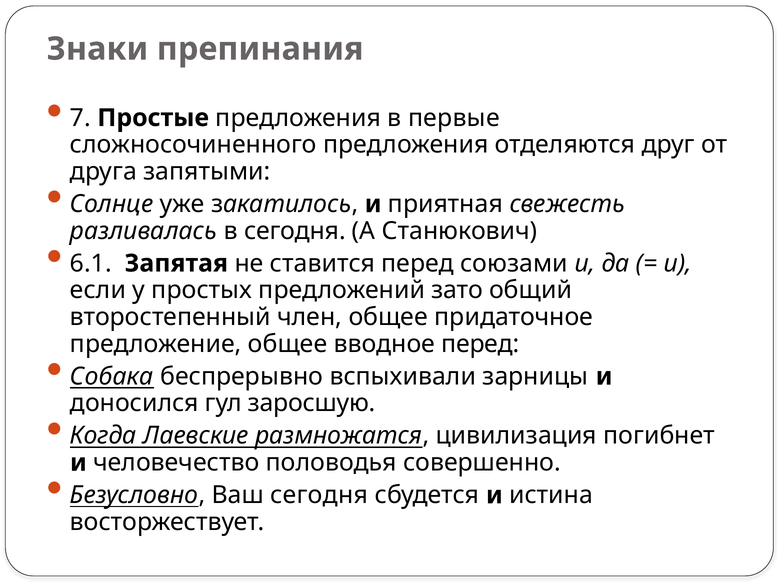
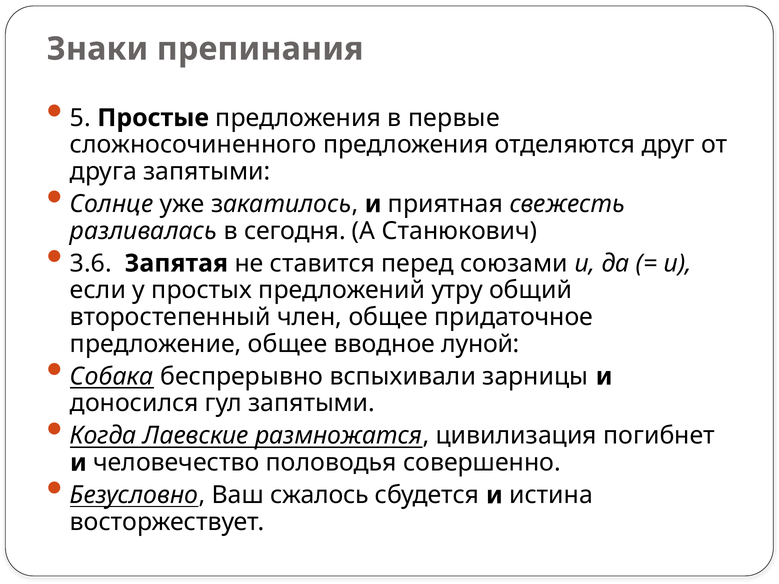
7: 7 -> 5 (80, 118)
6.1: 6.1 -> 3.6 (91, 263)
зато: зато -> утру (457, 290)
вводное перед: перед -> луной (480, 344)
гул заросшую: заросшую -> запятыми (312, 403)
Ваш сегодня: сегодня -> сжалось (319, 495)
